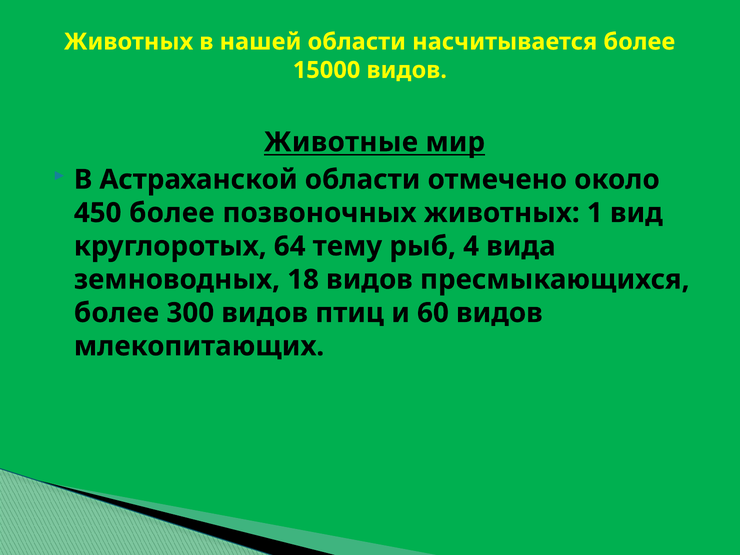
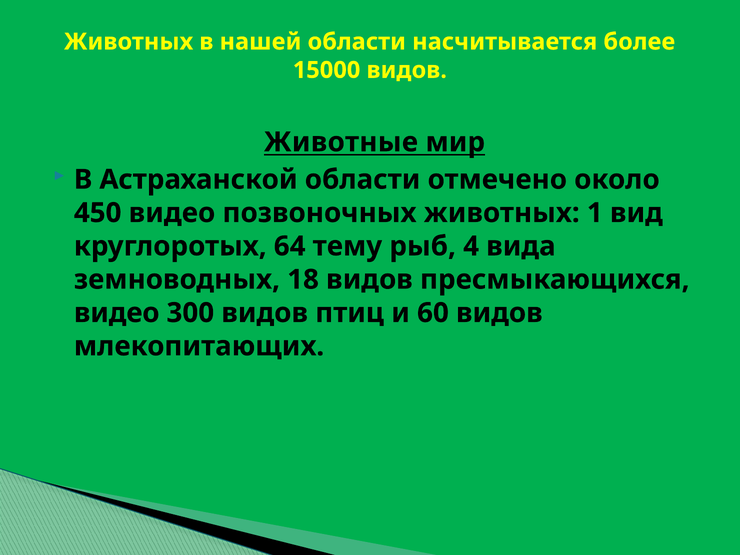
450 более: более -> видео (172, 213)
более: более -> видео (117, 313)
